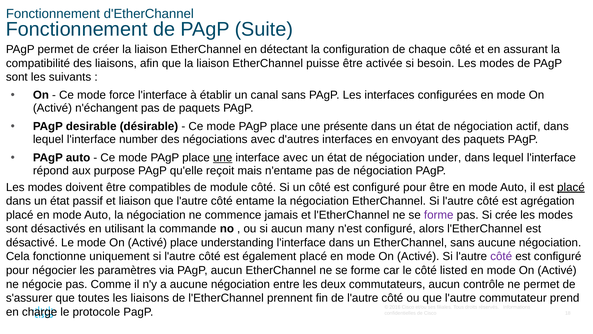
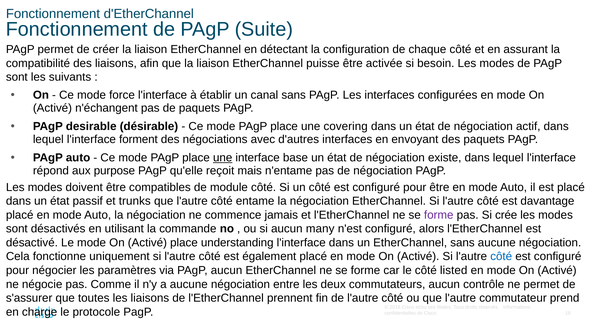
présente: présente -> covering (346, 126)
number: number -> forment (138, 139)
interface avec: avec -> base (295, 157)
under: under -> existe (445, 157)
placé underline: present -> none (571, 187)
et liaison: liaison -> trunks (135, 201)
agrégation: agrégation -> davantage (547, 201)
côté colour: purple -> blue (501, 256)
